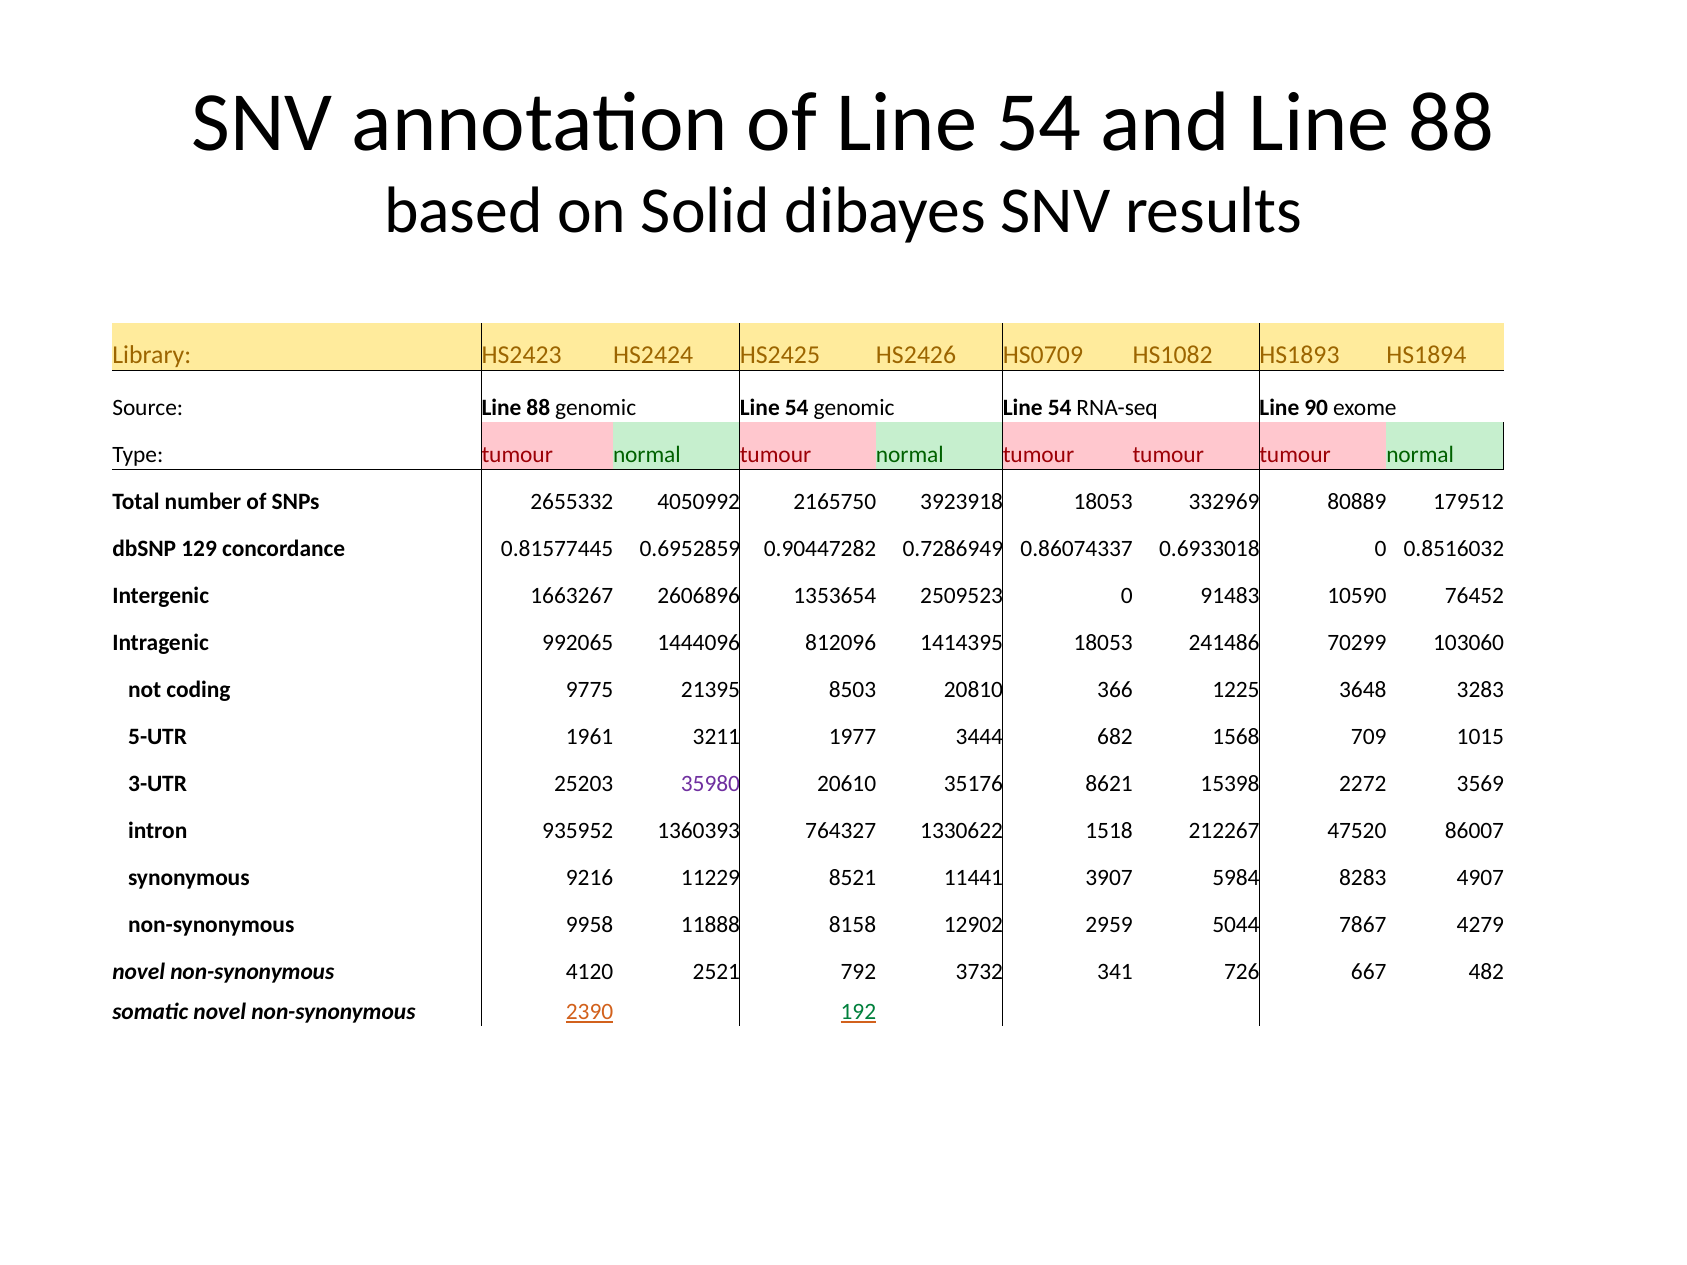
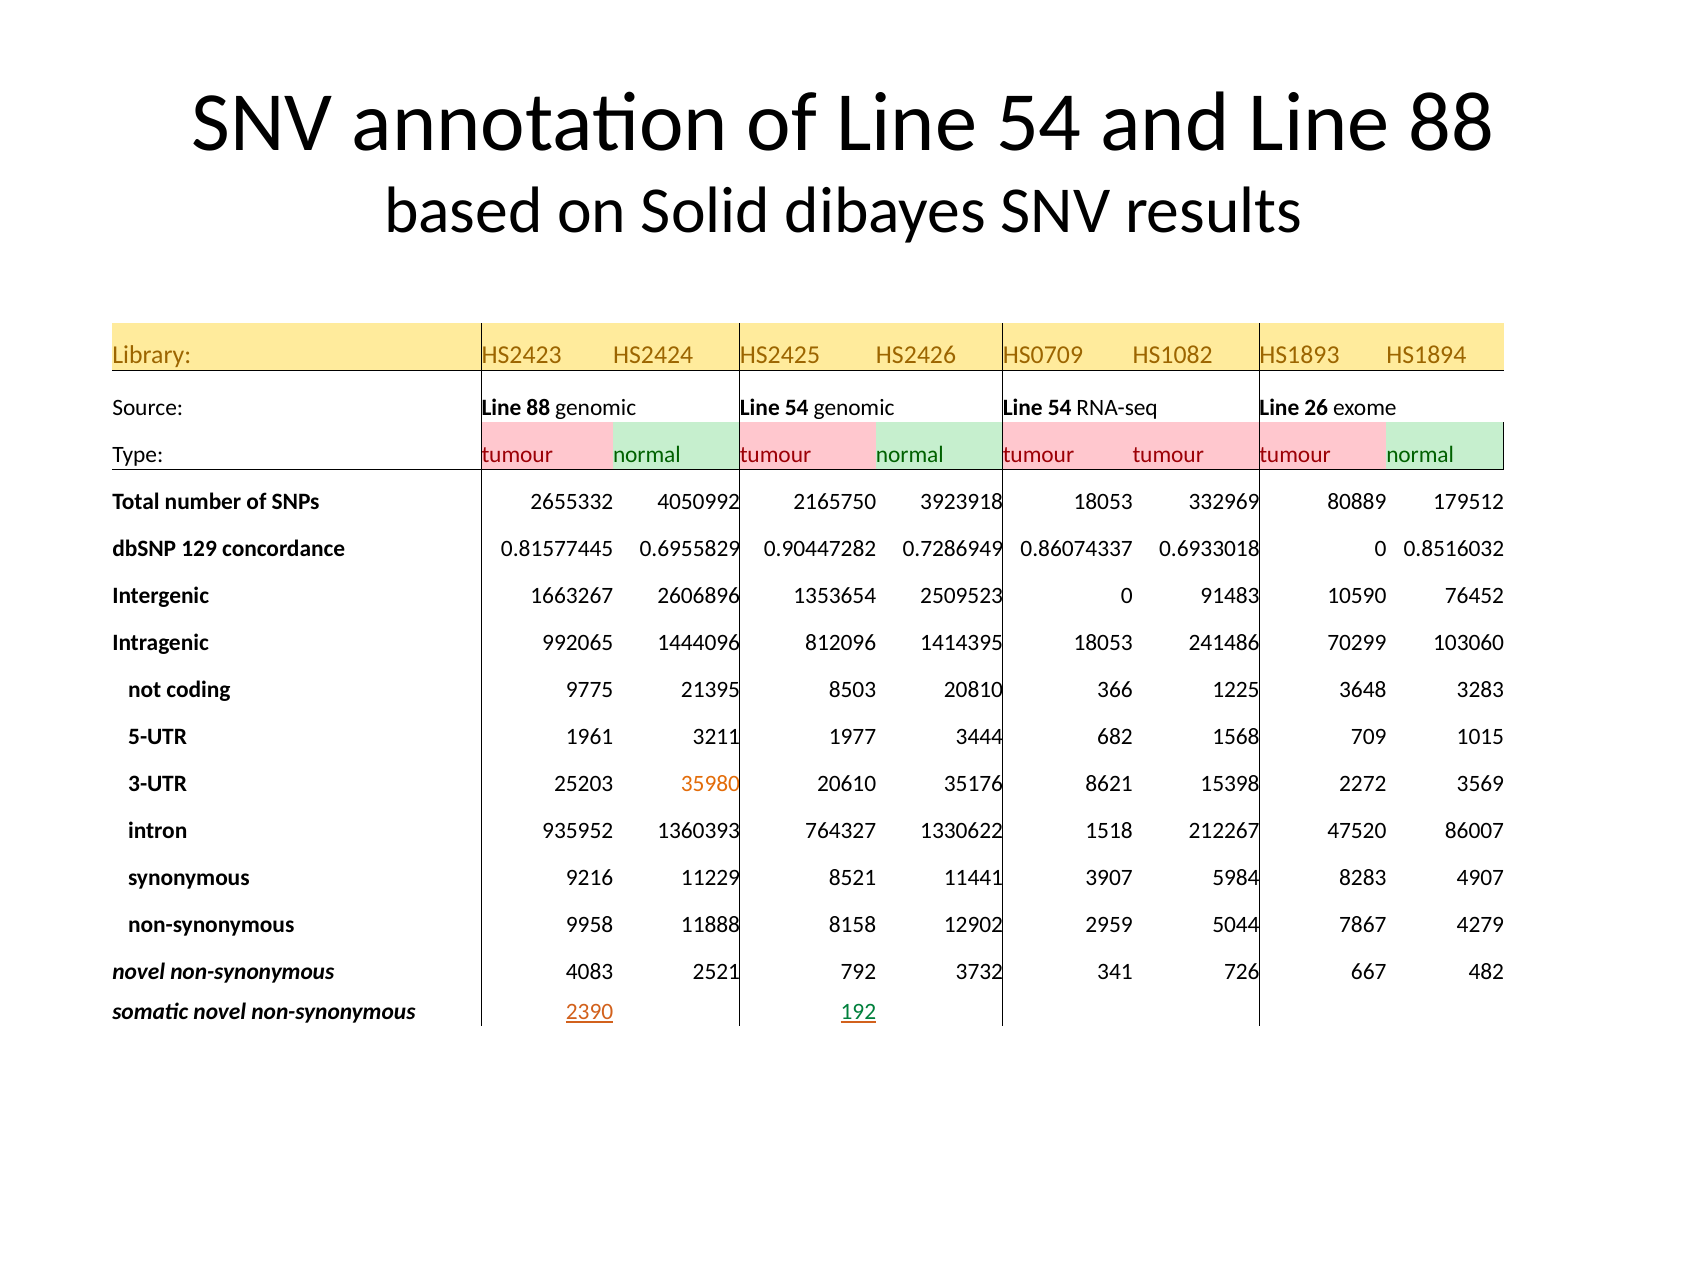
90: 90 -> 26 (1316, 408)
0.6952859: 0.6952859 -> 0.6955829 (690, 549)
35980 colour: purple -> orange (711, 784)
4120: 4120 -> 4083 (590, 972)
